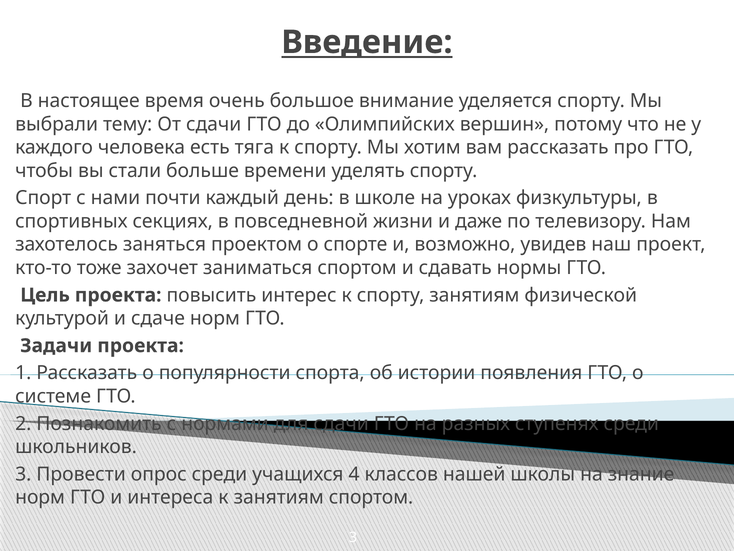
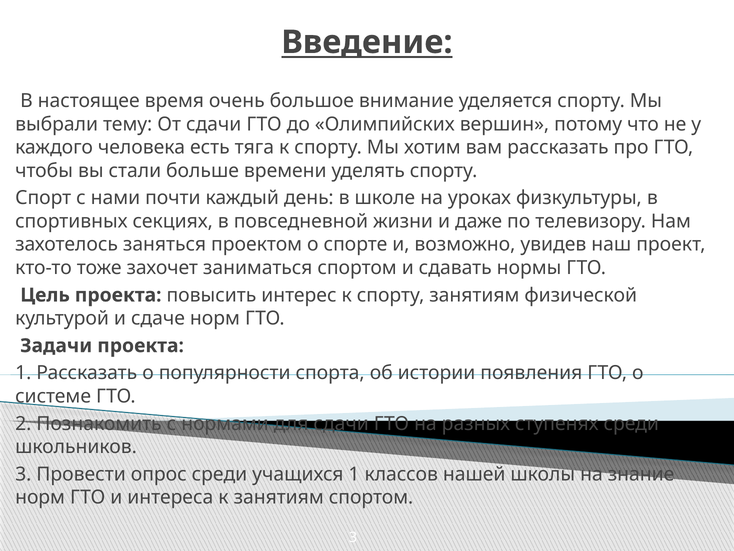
учащихся 4: 4 -> 1 (354, 474)
